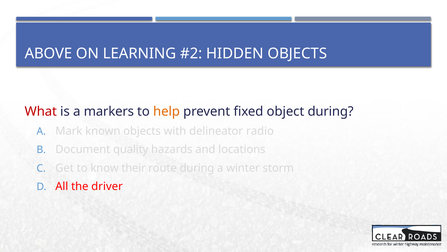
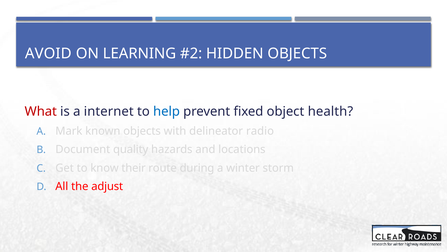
ABOVE: ABOVE -> AVOID (48, 53)
markers: markers -> internet (109, 111)
help colour: orange -> blue (167, 111)
object during: during -> health (330, 111)
driver: driver -> adjust (107, 186)
